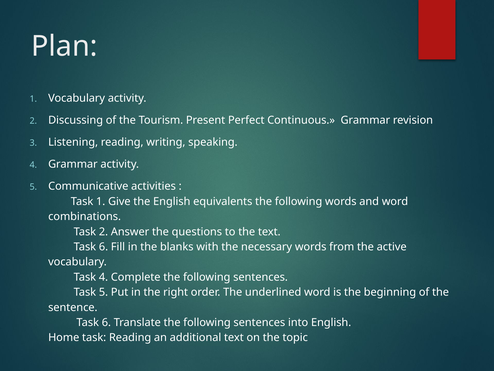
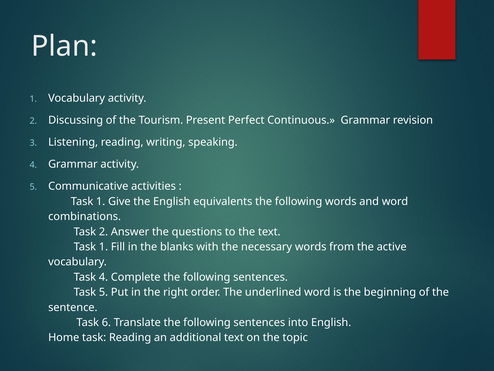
6: 6 -> 1 (104, 247)
